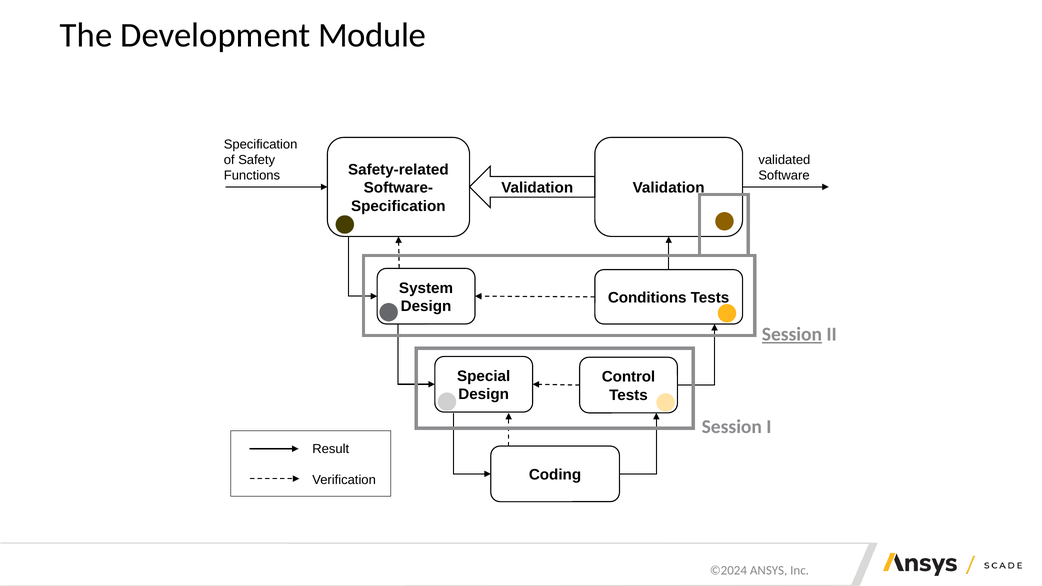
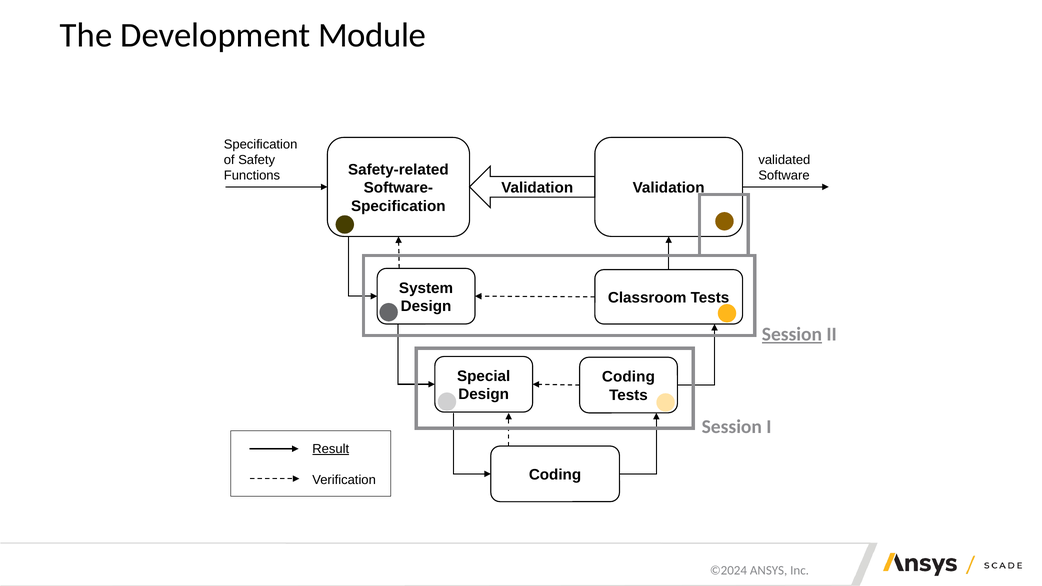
Conditions: Conditions -> Classroom (647, 298)
Control: Control -> Coding (628, 377)
Result underline: none -> present (331, 449)
